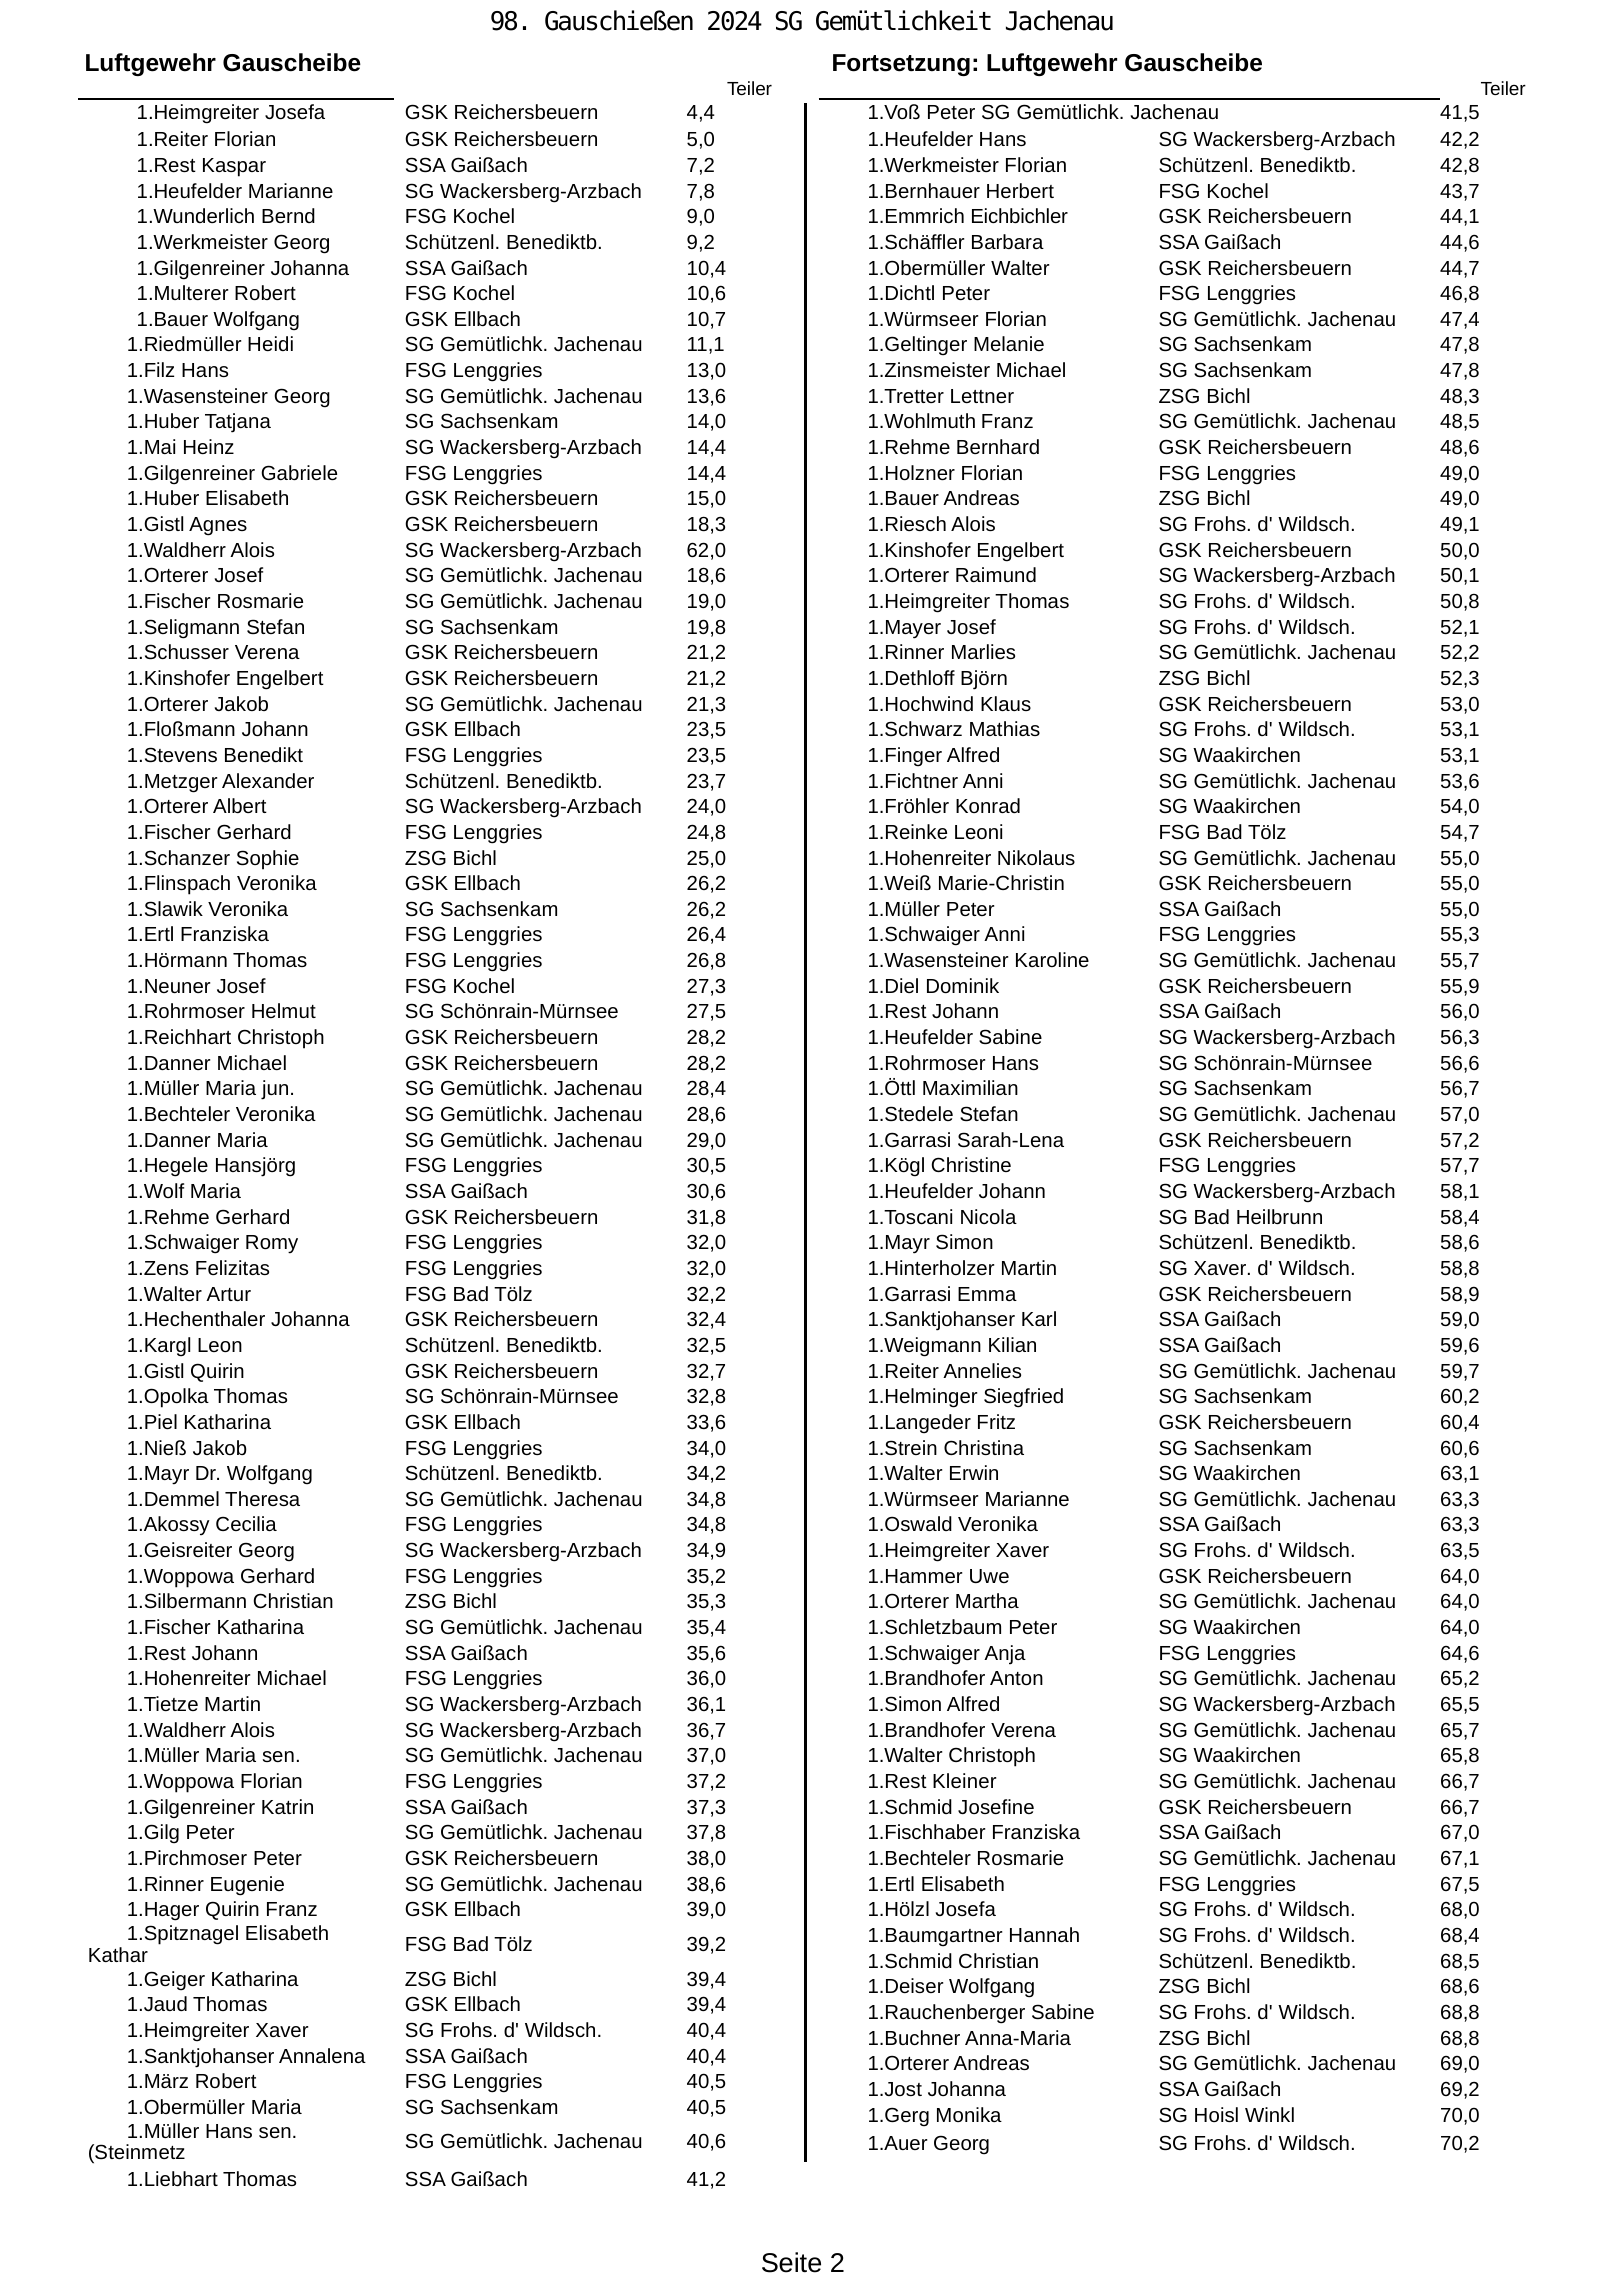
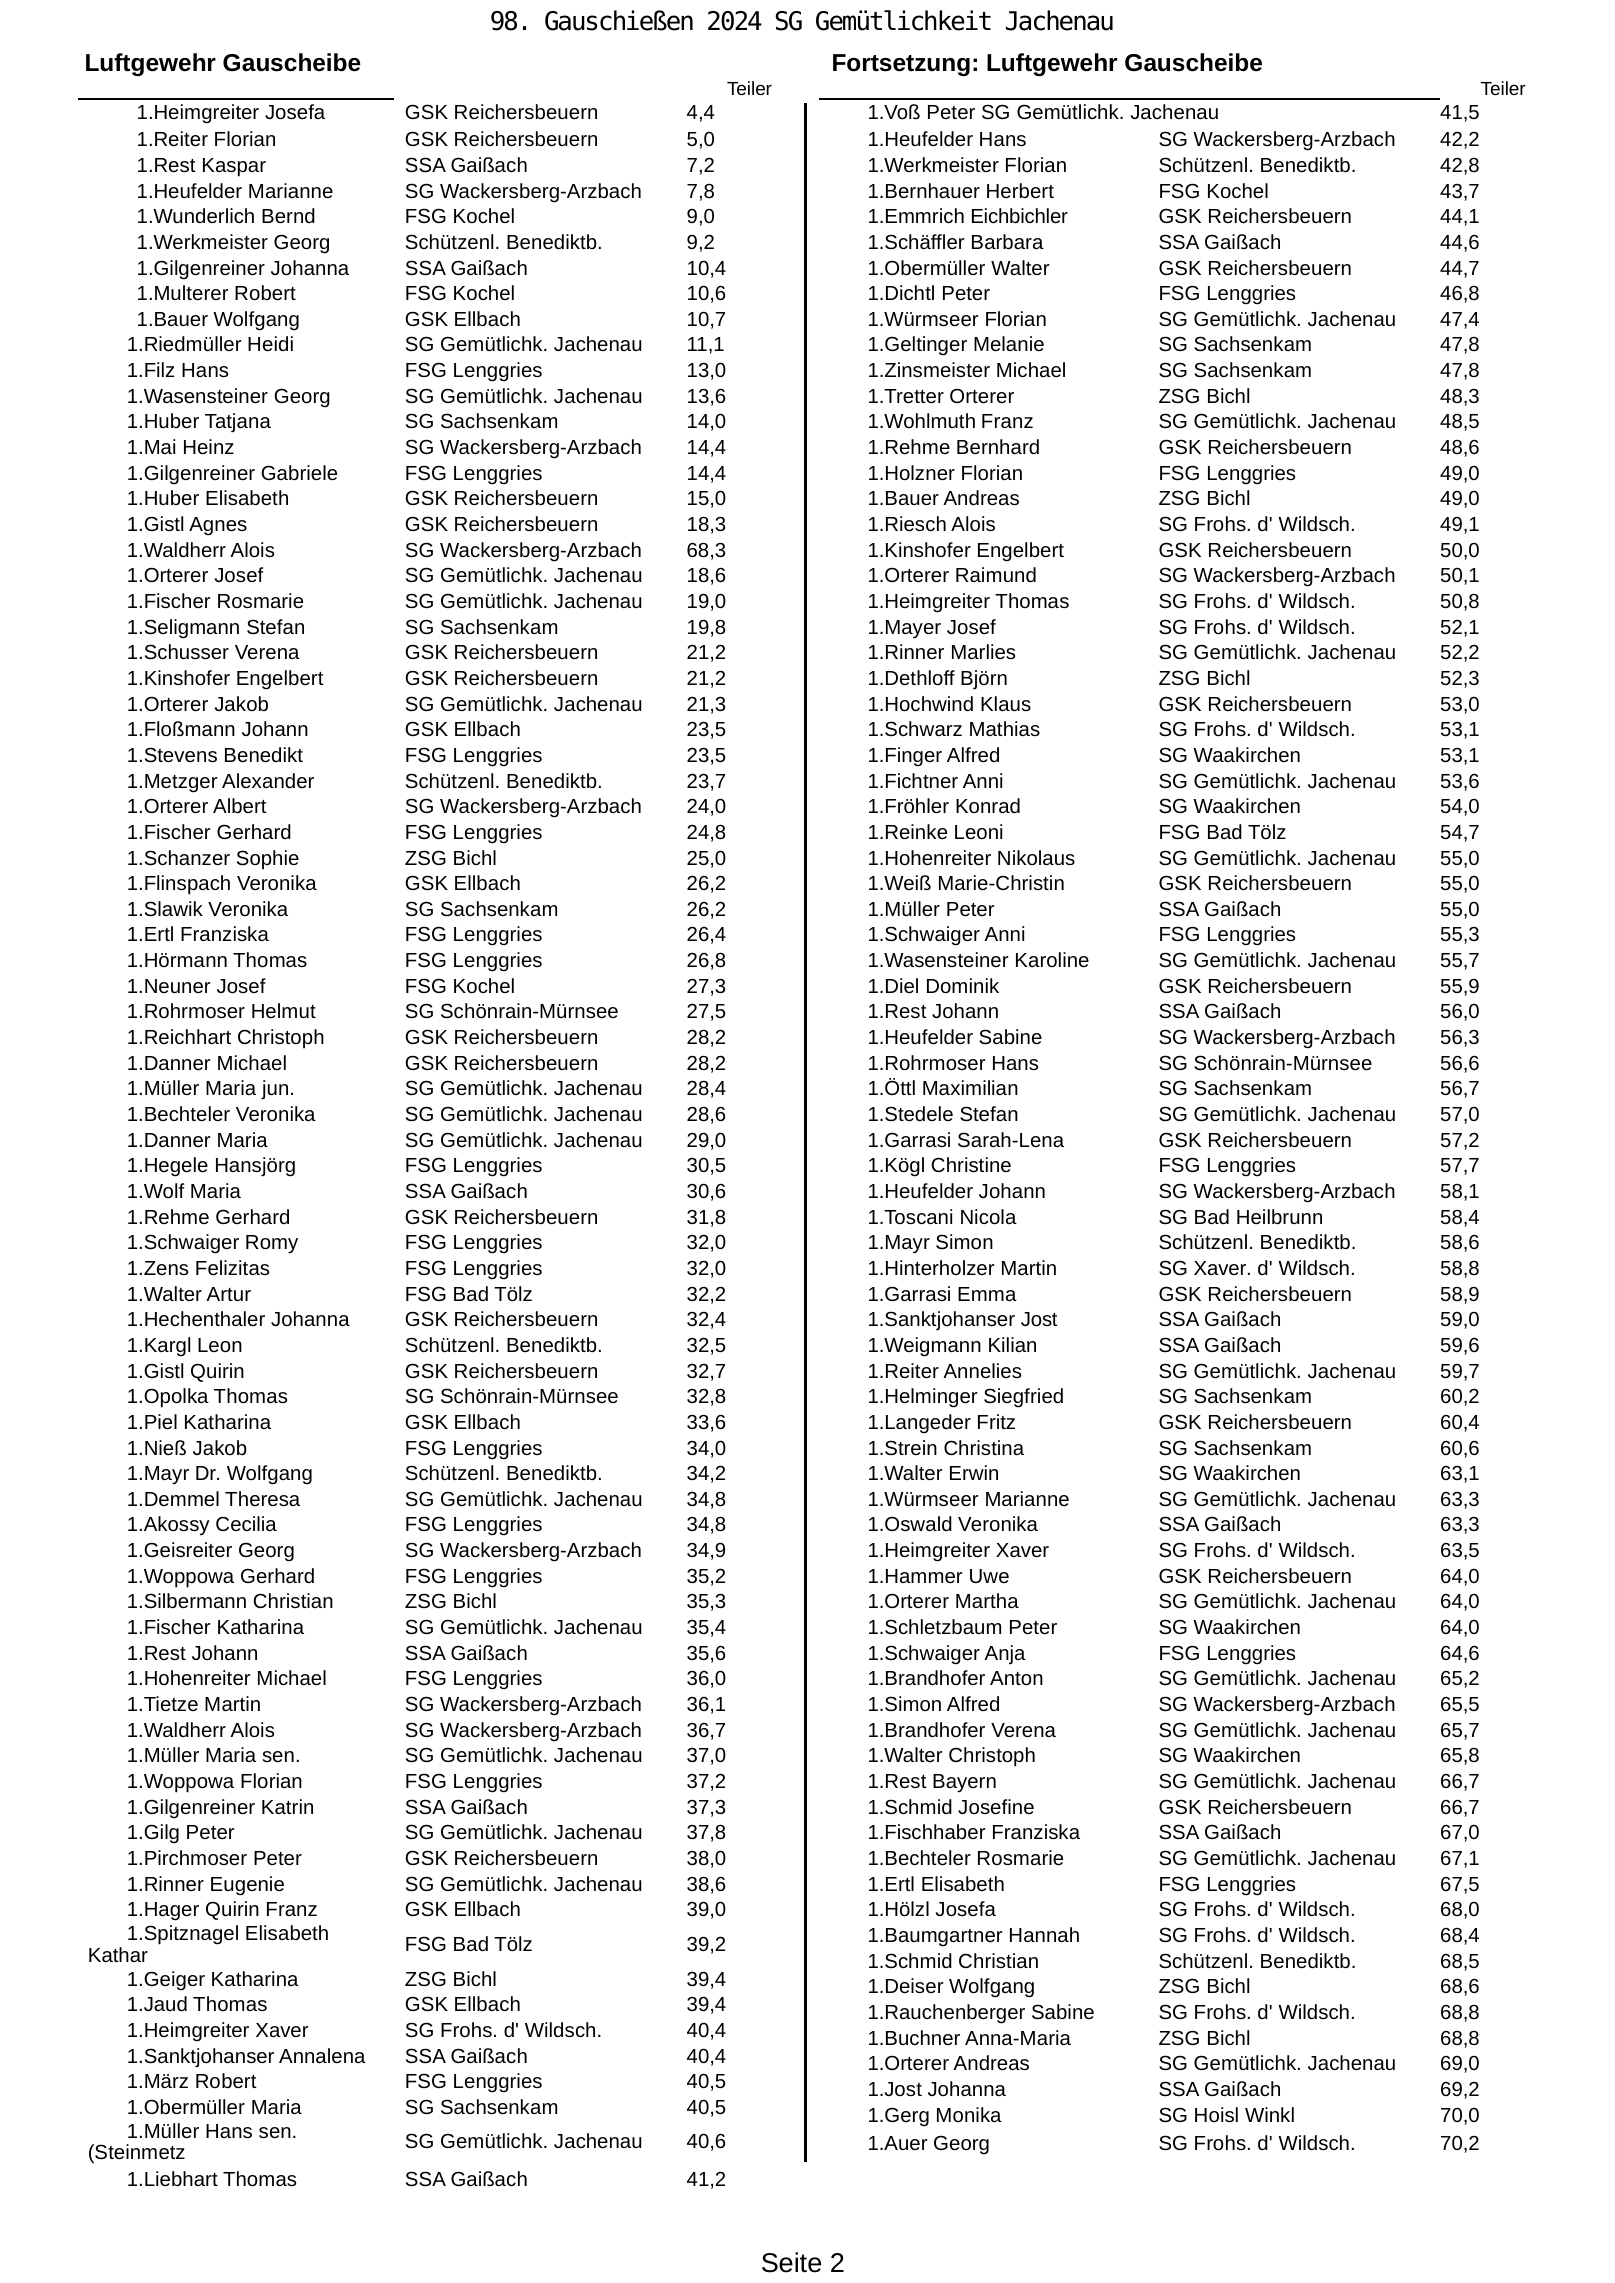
Lettner: Lettner -> Orterer (982, 397)
62,0: 62,0 -> 68,3 (706, 551)
Karl: Karl -> Jost (1039, 1320)
Kleiner: Kleiner -> Bayern (965, 1782)
